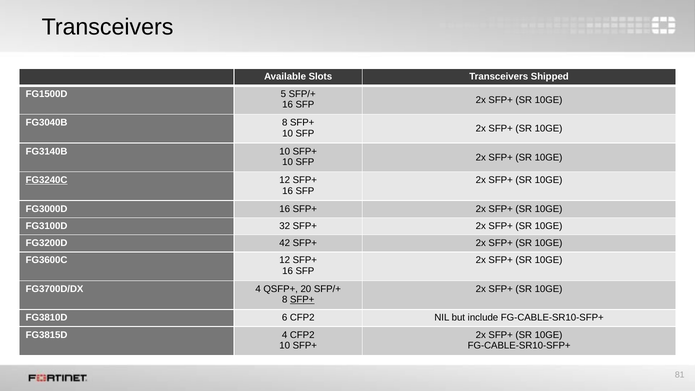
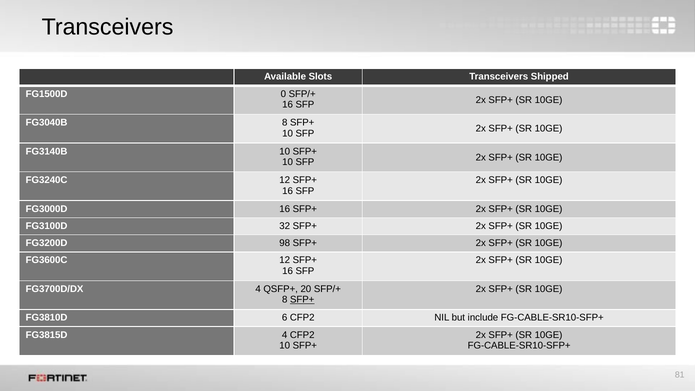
5: 5 -> 0 (283, 94)
FG3240C underline: present -> none (47, 180)
42: 42 -> 98 (285, 243)
